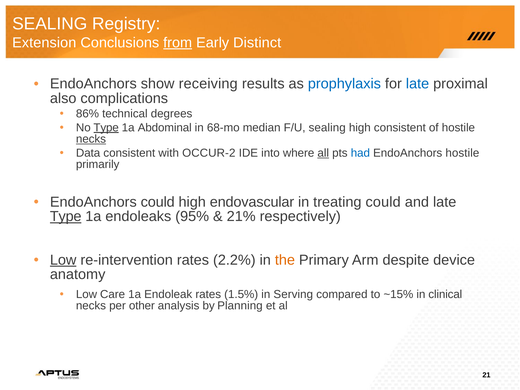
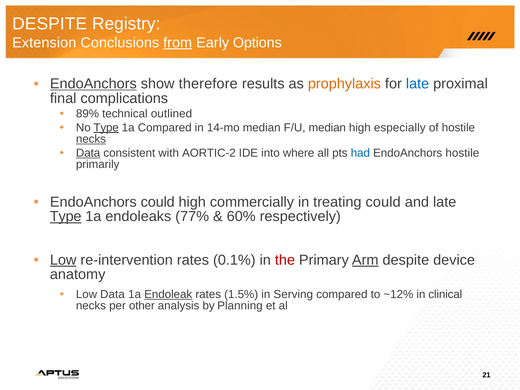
SEALING: SEALING -> DESPITE (50, 24)
Distinct: Distinct -> Options (257, 43)
EndoAnchors underline: none -> present (93, 84)
receiving: receiving -> therefore (208, 84)
prophylaxis colour: blue -> orange (344, 84)
also: also -> final (63, 98)
86%: 86% -> 89% (87, 114)
degrees: degrees -> outlined (171, 114)
1a Abdominal: Abdominal -> Compared (165, 128)
68-mo: 68-mo -> 14-mo (223, 128)
F/U sealing: sealing -> median (327, 128)
high consistent: consistent -> especially (400, 128)
Data underline: none -> present (88, 153)
OCCUR-2: OCCUR-2 -> AORTIC-2 (209, 153)
all underline: present -> none (323, 153)
endovascular: endovascular -> commercially (252, 202)
95%: 95% -> 77% (192, 217)
21%: 21% -> 60% (241, 217)
2.2%: 2.2% -> 0.1% (234, 260)
the colour: orange -> red (285, 260)
Arm underline: none -> present (365, 260)
Low Care: Care -> Data (112, 294)
Endoleak underline: none -> present (168, 294)
~15%: ~15% -> ~12% (398, 294)
